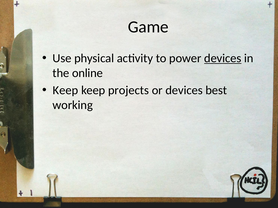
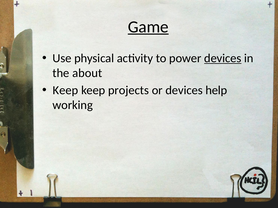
Game underline: none -> present (148, 27)
online: online -> about (87, 73)
best: best -> help (216, 90)
